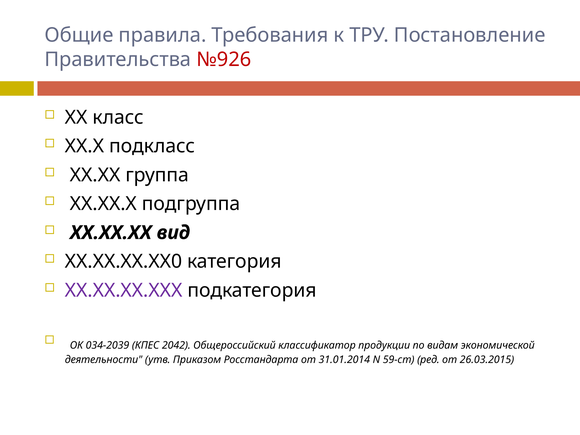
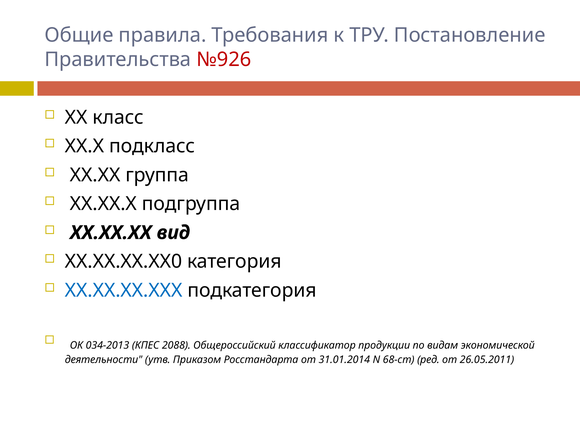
XX.XX.XX.XXX colour: purple -> blue (124, 290)
034-2039: 034-2039 -> 034-2013 (107, 345)
2042: 2042 -> 2088 (176, 345)
59-ст: 59-ст -> 68-ст (399, 360)
26.03.2015: 26.03.2015 -> 26.05.2011 (487, 360)
